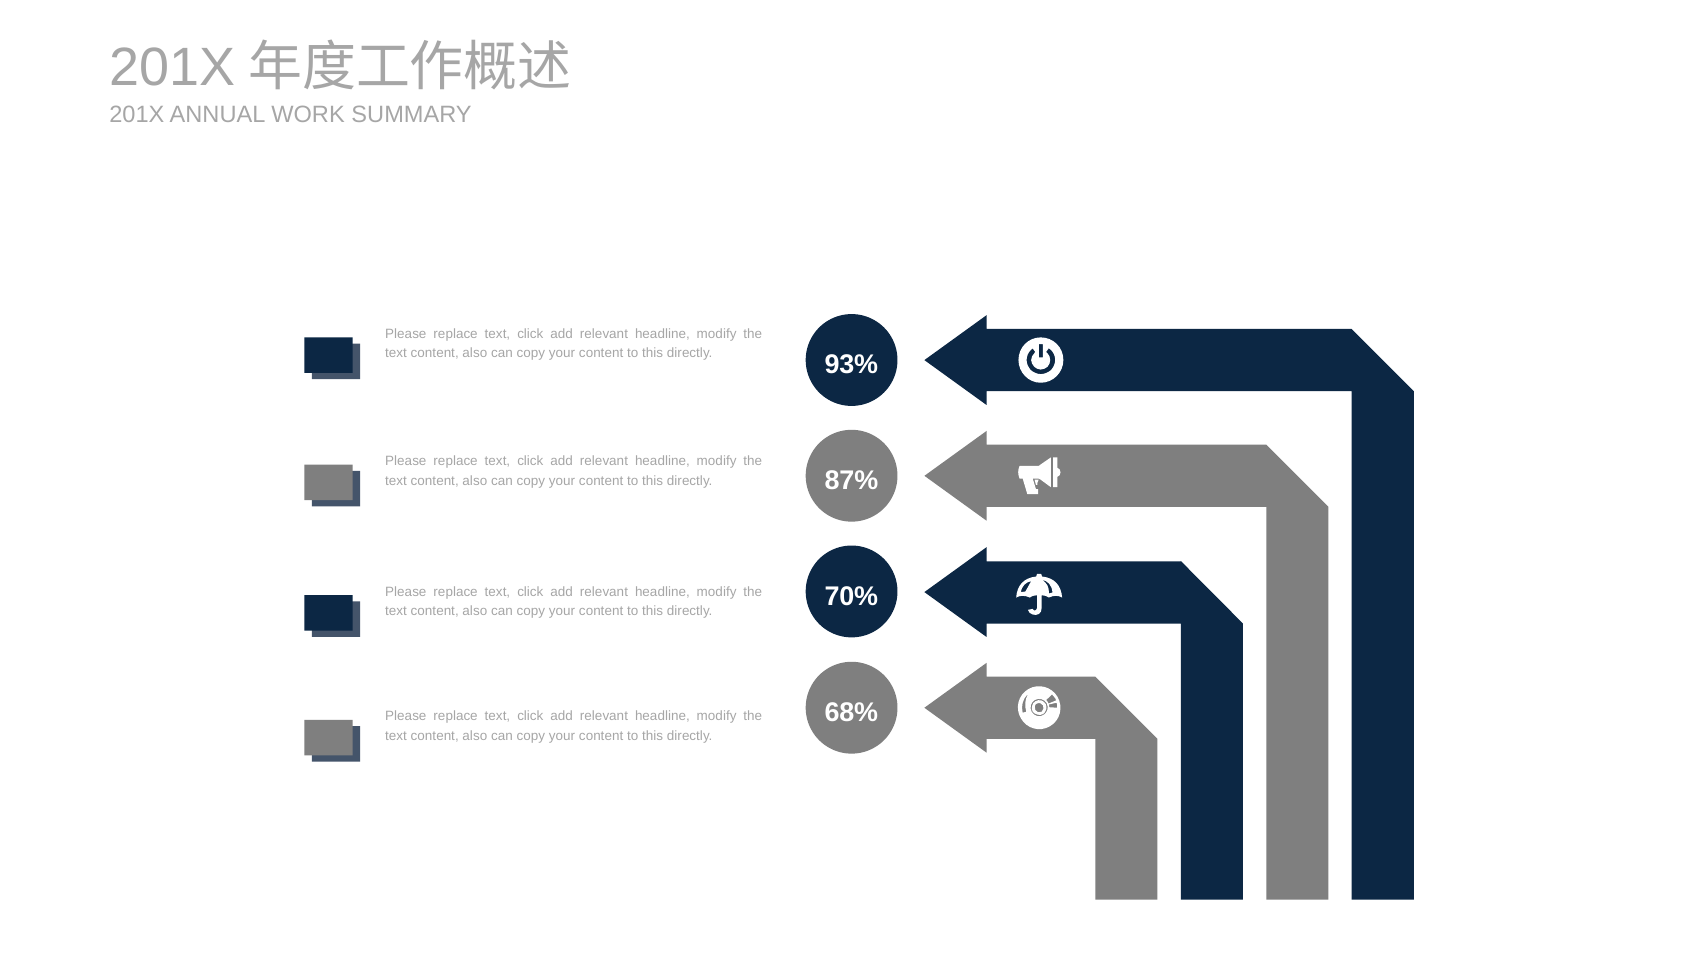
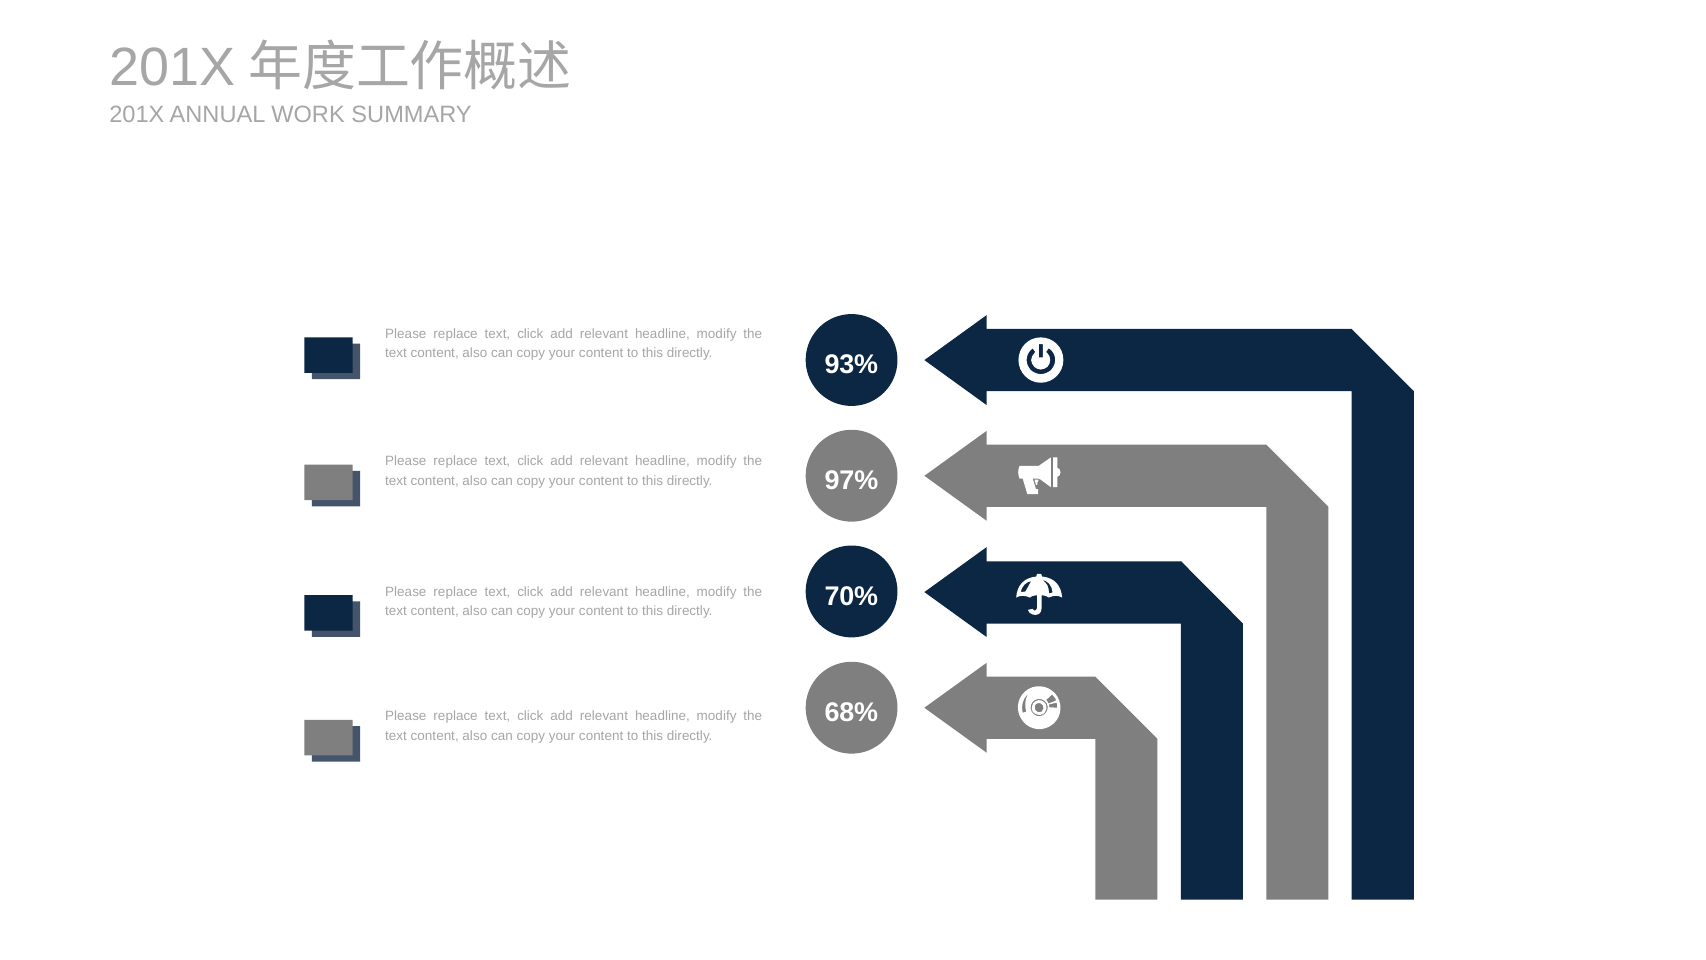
87%: 87% -> 97% (851, 480)
